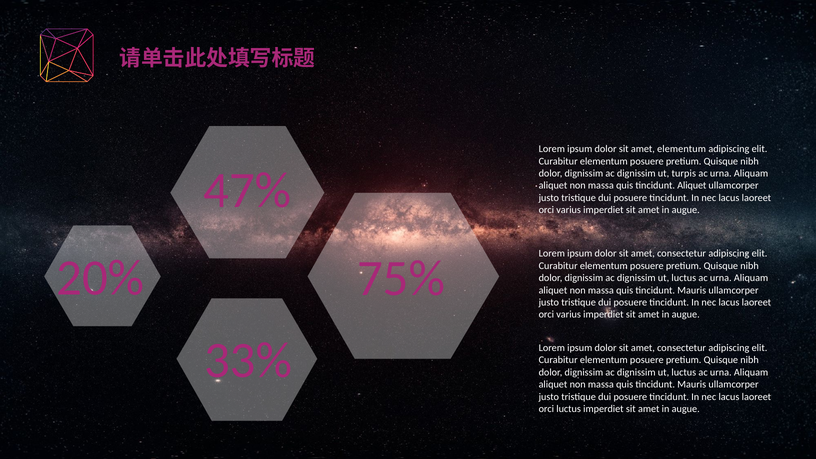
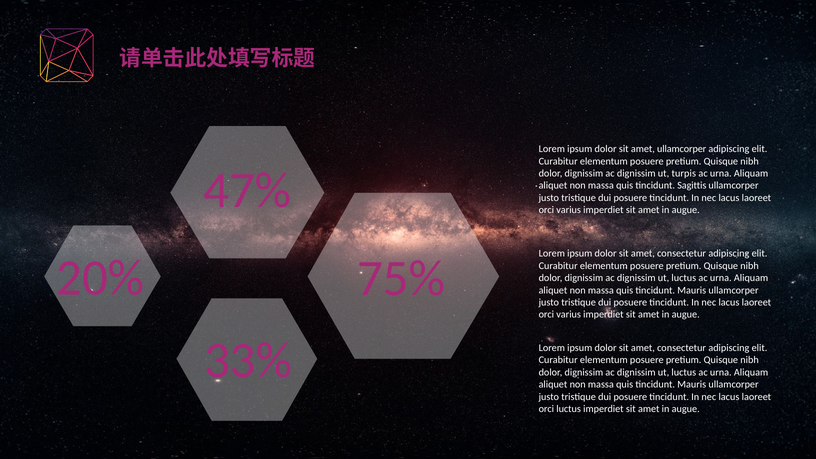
amet elementum: elementum -> ullamcorper (682, 149)
tincidunt Aliquet: Aliquet -> Sagittis (692, 186)
